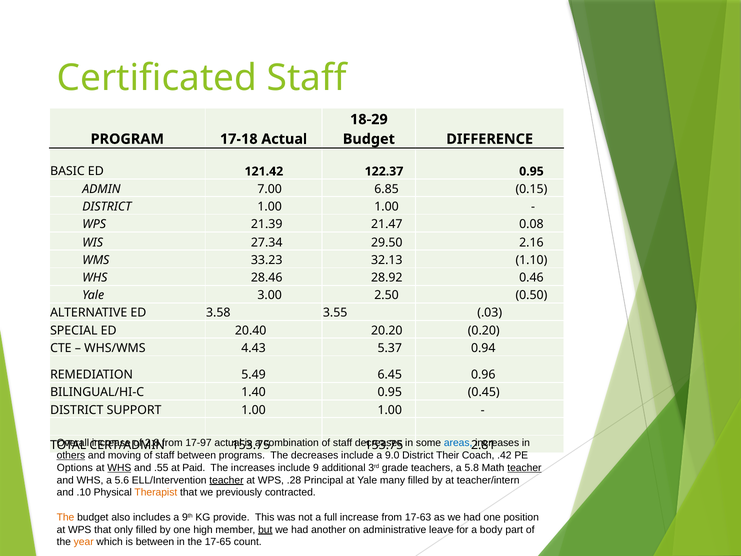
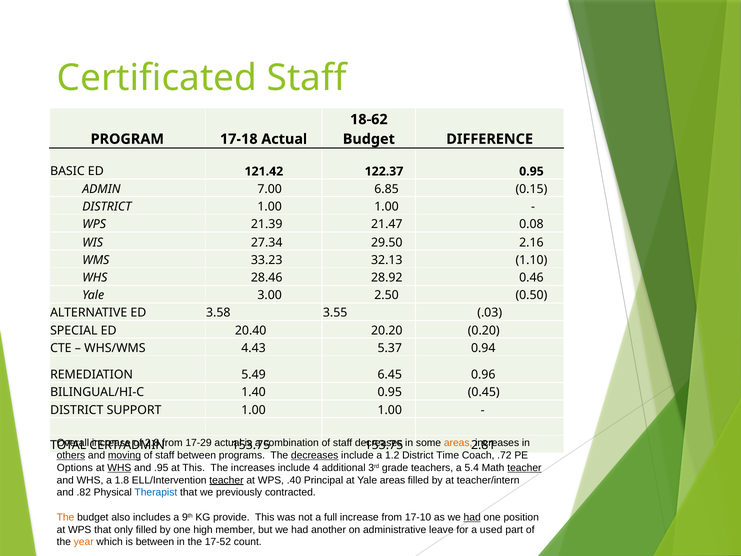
18-29: 18-29 -> 18-62 (369, 119)
17-97: 17-97 -> 17-29 (199, 443)
areas colour: blue -> orange (458, 443)
moving underline: none -> present (124, 455)
decreases underline: none -> present (315, 455)
9.0: 9.0 -> 1.2 (392, 455)
Their: Their -> Time (448, 455)
.42: .42 -> .72 (504, 455)
.55: .55 -> .95 (161, 468)
at Paid: Paid -> This (194, 468)
9: 9 -> 4 (316, 468)
5.8: 5.8 -> 5.4 (472, 468)
5.6: 5.6 -> 1.8 (122, 480)
.28: .28 -> .40 (294, 480)
Yale many: many -> areas (393, 480)
.10: .10 -> .82 (84, 492)
Therapist colour: orange -> blue (156, 492)
17-63: 17-63 -> 17-10 (418, 517)
had underline: none -> present (472, 517)
but underline: present -> none (265, 529)
body: body -> used (491, 529)
17-65: 17-65 -> 17-52 (218, 542)
